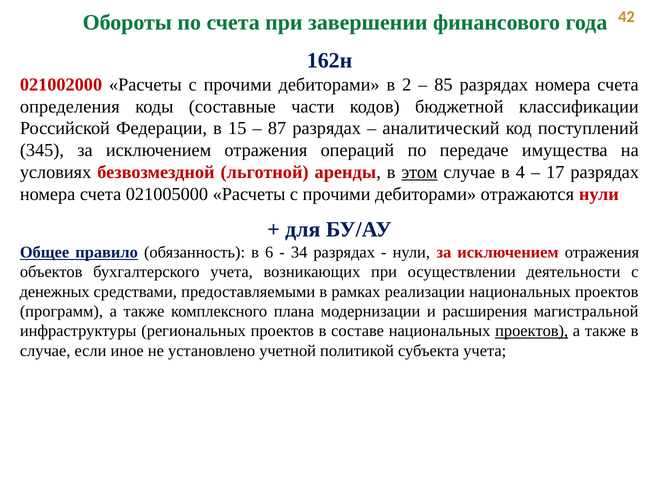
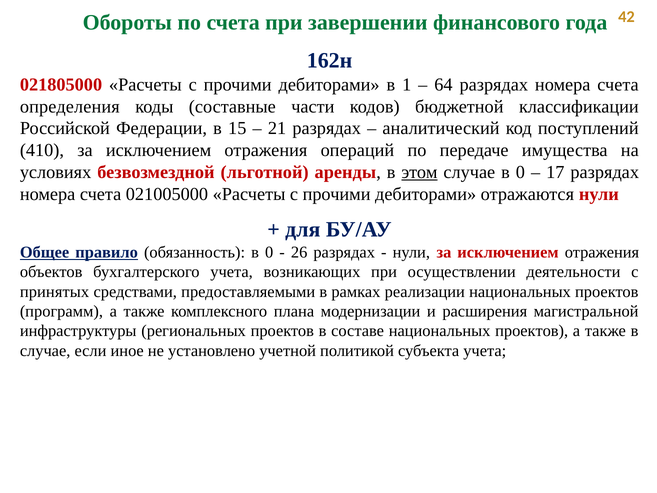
021002000: 021002000 -> 021805000 (61, 85)
2: 2 -> 1 (407, 85)
85: 85 -> 64 (443, 85)
87: 87 -> 21 (277, 128)
345: 345 -> 410 (42, 150)
случае в 4: 4 -> 0 (520, 172)
обязанность в 6: 6 -> 0 (269, 252)
34: 34 -> 26 (299, 252)
денежных: денежных -> принятых (55, 291)
проектов underline: present -> none (532, 331)
